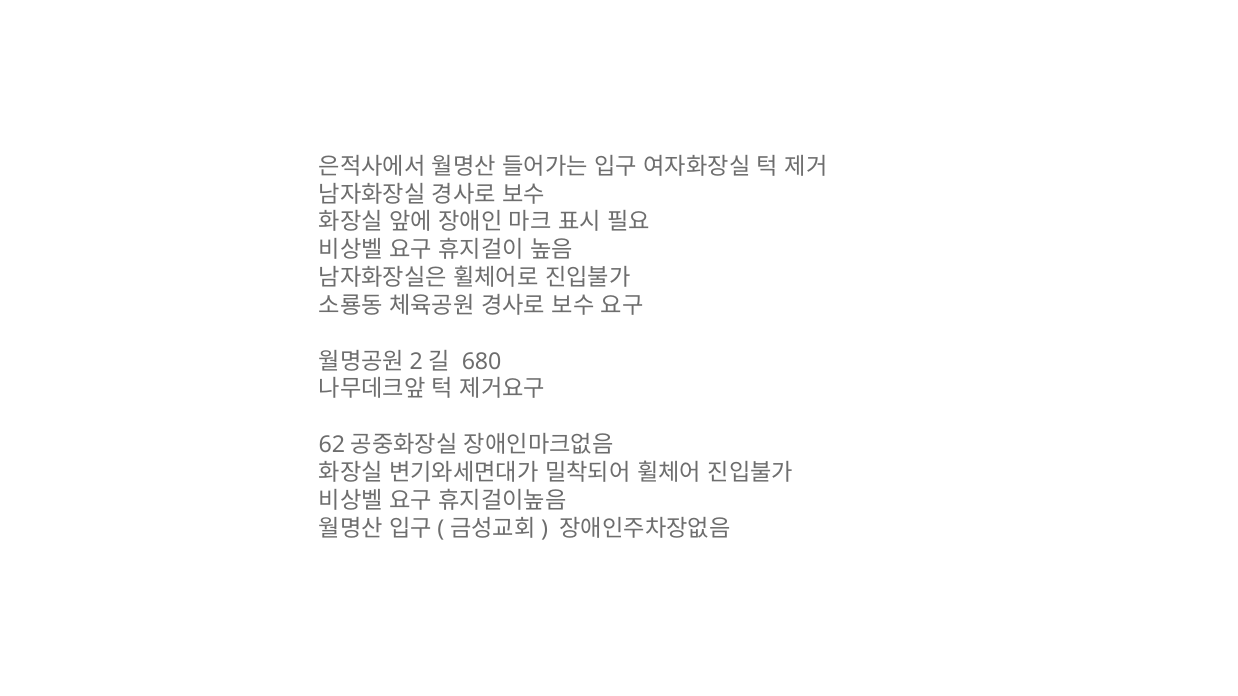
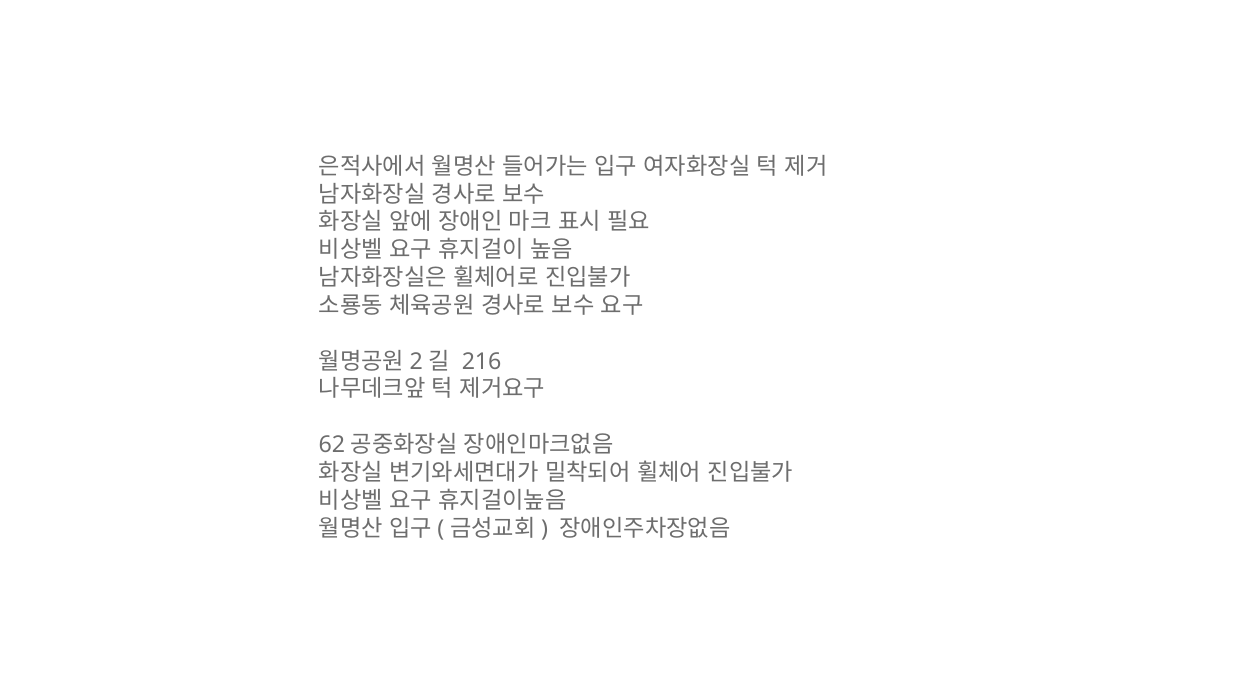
680: 680 -> 216 (482, 362)
